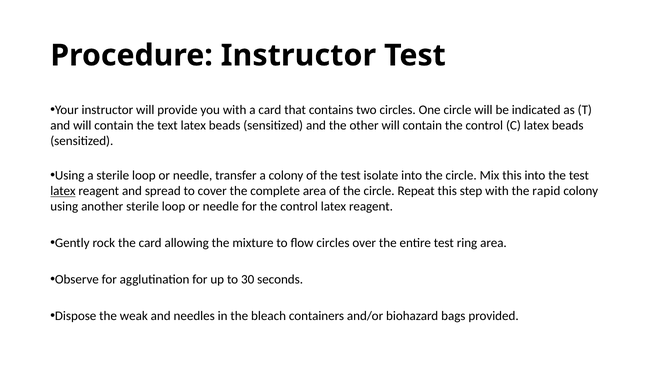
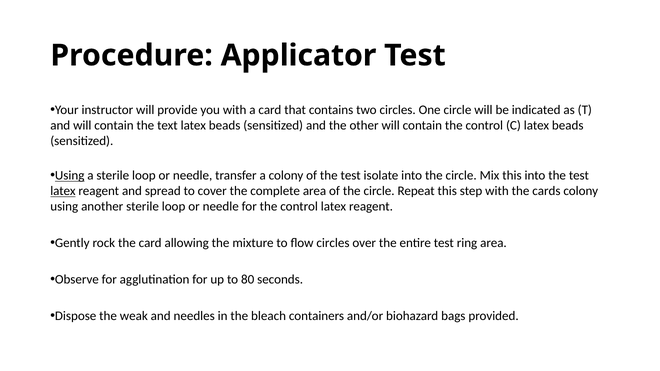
Procedure Instructor: Instructor -> Applicator (299, 55)
Using underline: none -> present (70, 176)
rapid: rapid -> cards (546, 191)
30: 30 -> 80 (248, 280)
